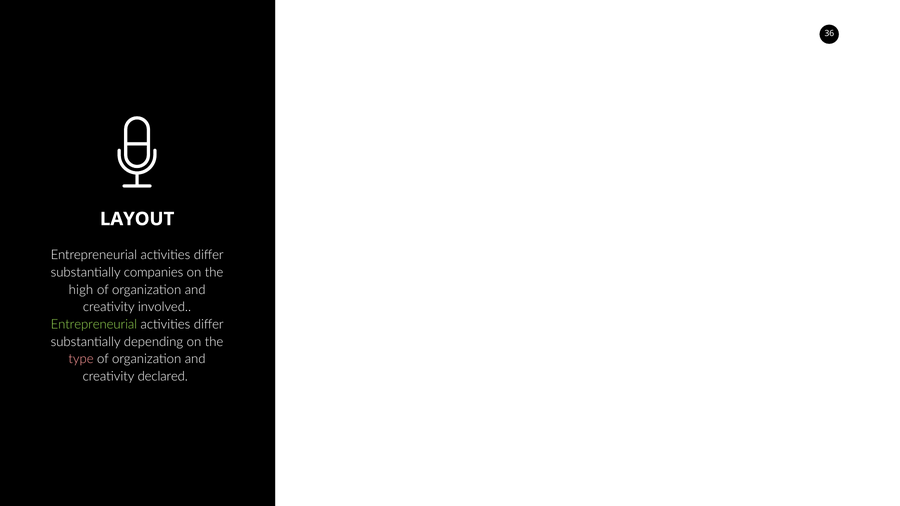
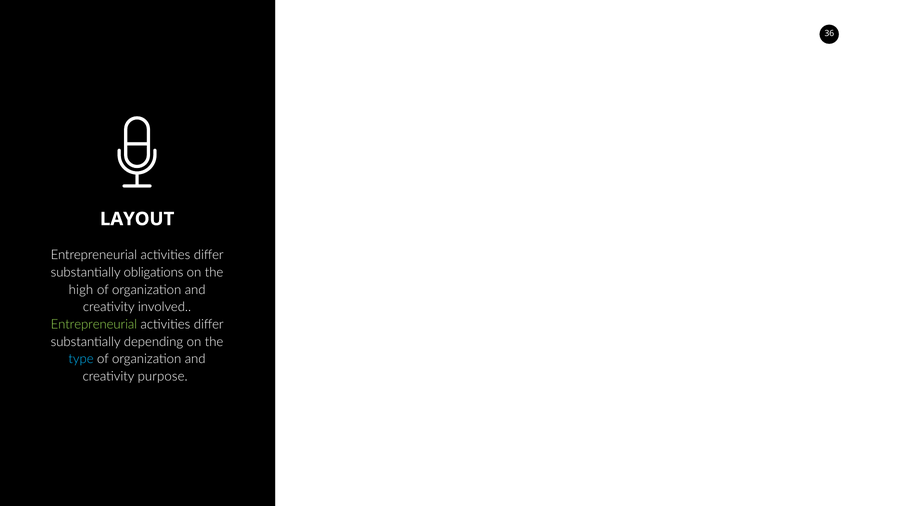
companies: companies -> obligations (154, 273)
type colour: pink -> light blue (81, 359)
declared: declared -> purpose (163, 377)
